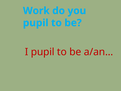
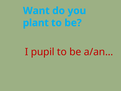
Work: Work -> Want (36, 11)
pupil: pupil -> plant (36, 23)
